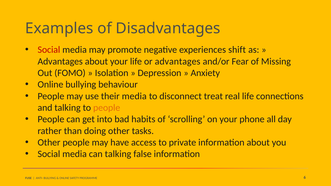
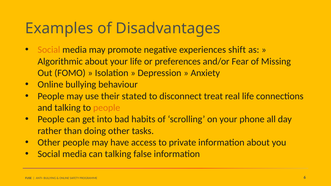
Social colour: red -> orange (49, 50)
Advantages: Advantages -> Algorithmic (60, 61)
or advantages: advantages -> preferences (178, 61)
their media: media -> stated (134, 96)
